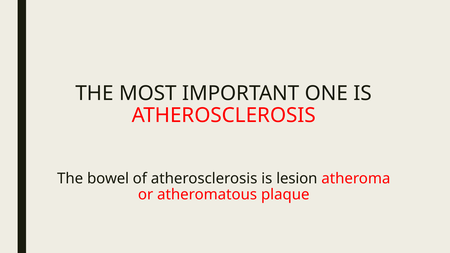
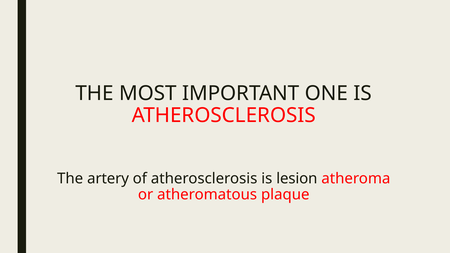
bowel: bowel -> artery (108, 179)
